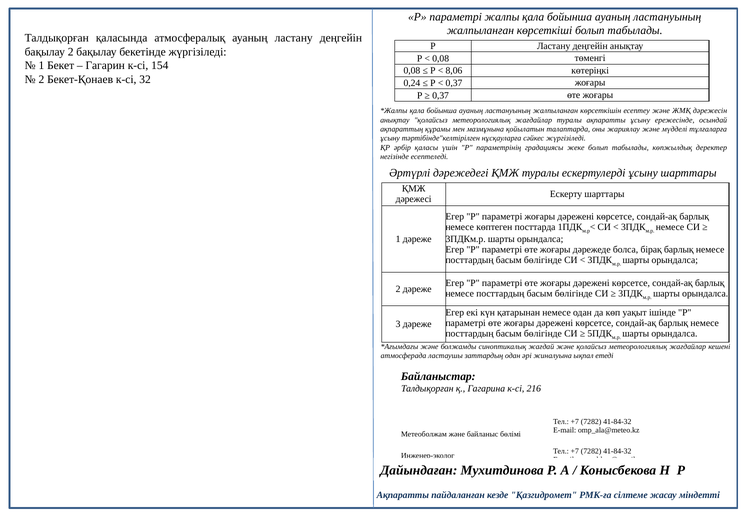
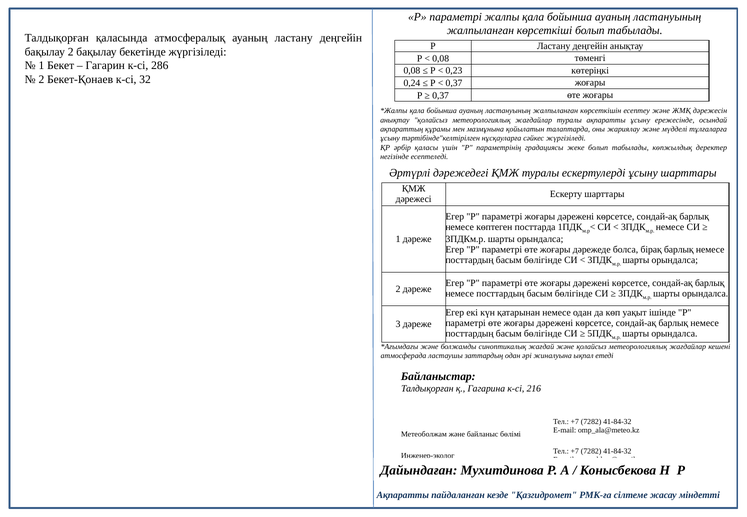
154: 154 -> 286 (160, 66)
8,06: 8,06 -> 0,23 (454, 71)
